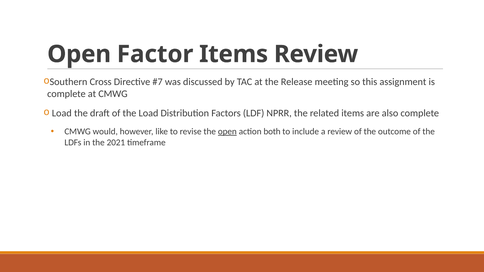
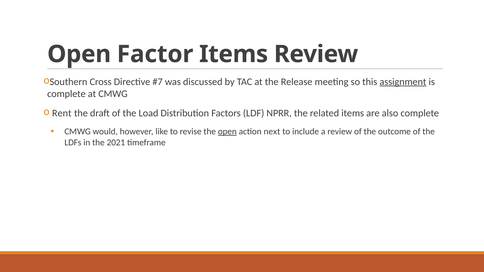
assignment underline: none -> present (403, 82)
Load: Load -> Rent (62, 113)
both: both -> next (272, 132)
